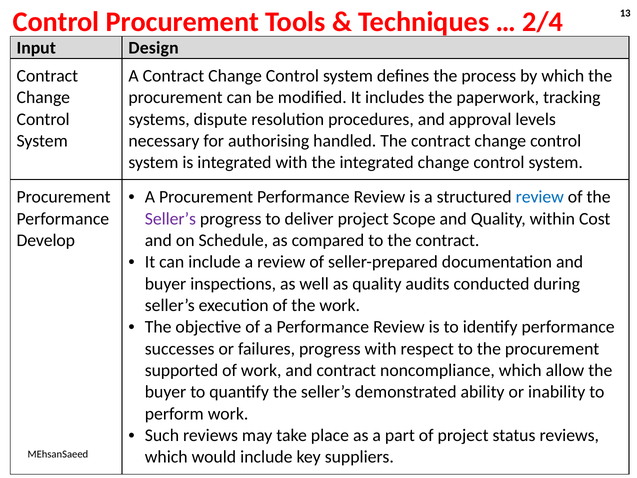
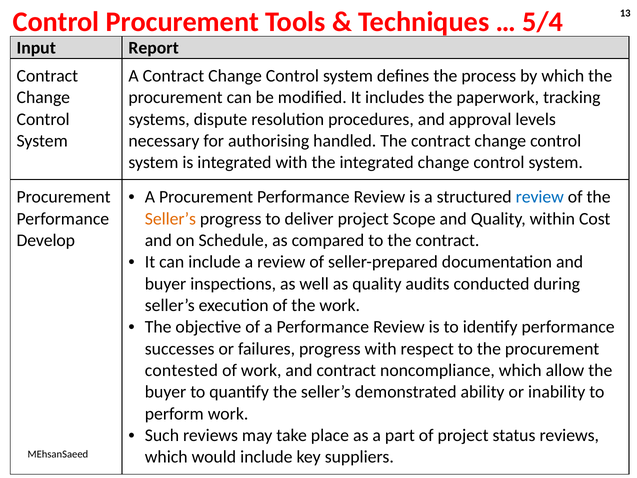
2/4: 2/4 -> 5/4 (543, 22)
Design: Design -> Report (154, 48)
Seller’s colour: purple -> orange (170, 219)
supported: supported -> contested (181, 370)
